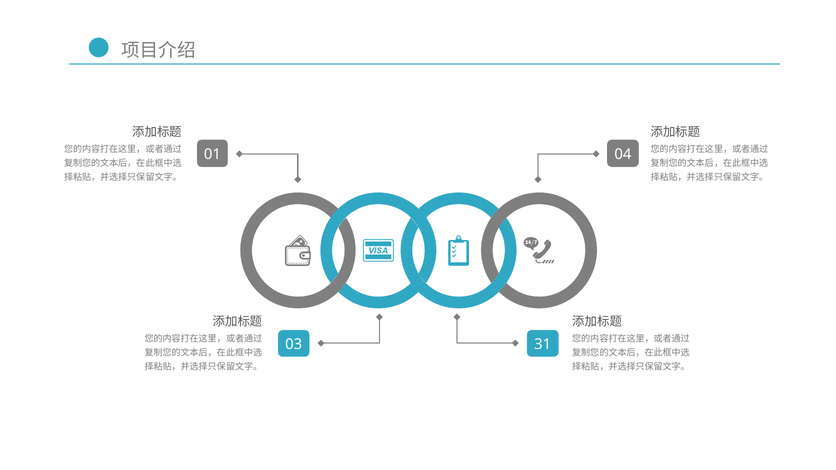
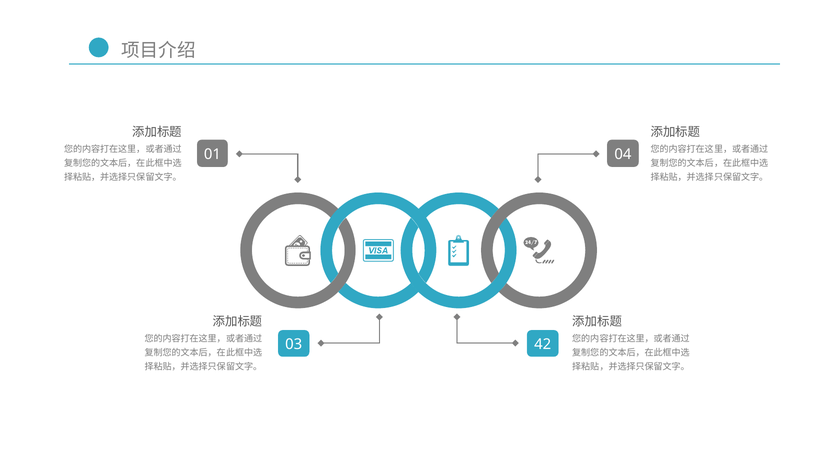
31: 31 -> 42 (543, 345)
